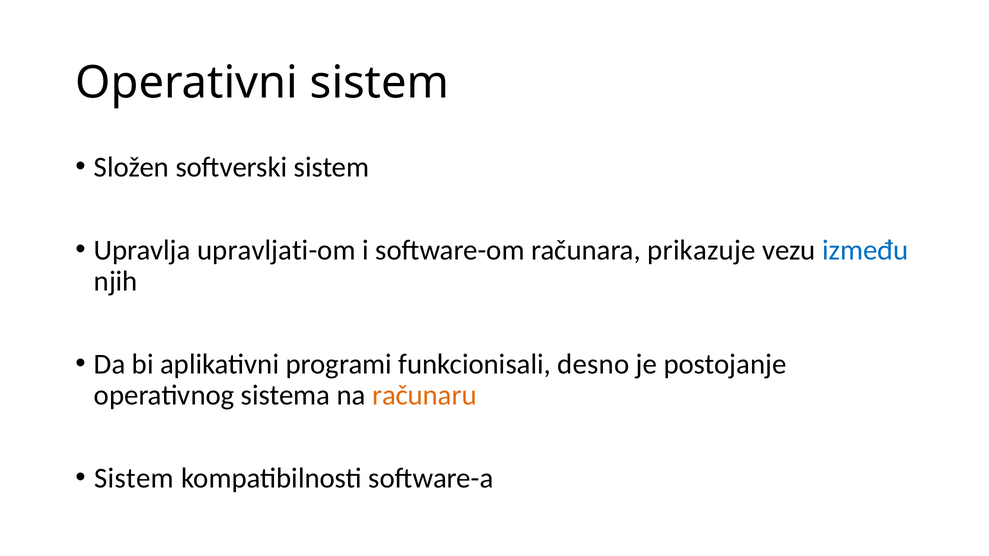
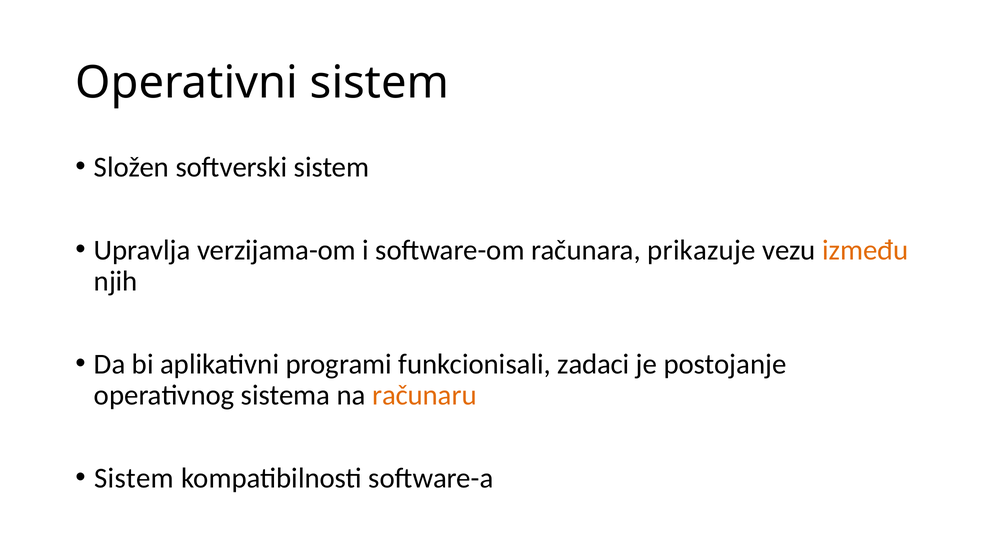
upravljati-om: upravljati-om -> verzijama-om (277, 250)
između colour: blue -> orange (865, 250)
desno: desno -> zadaci (594, 364)
